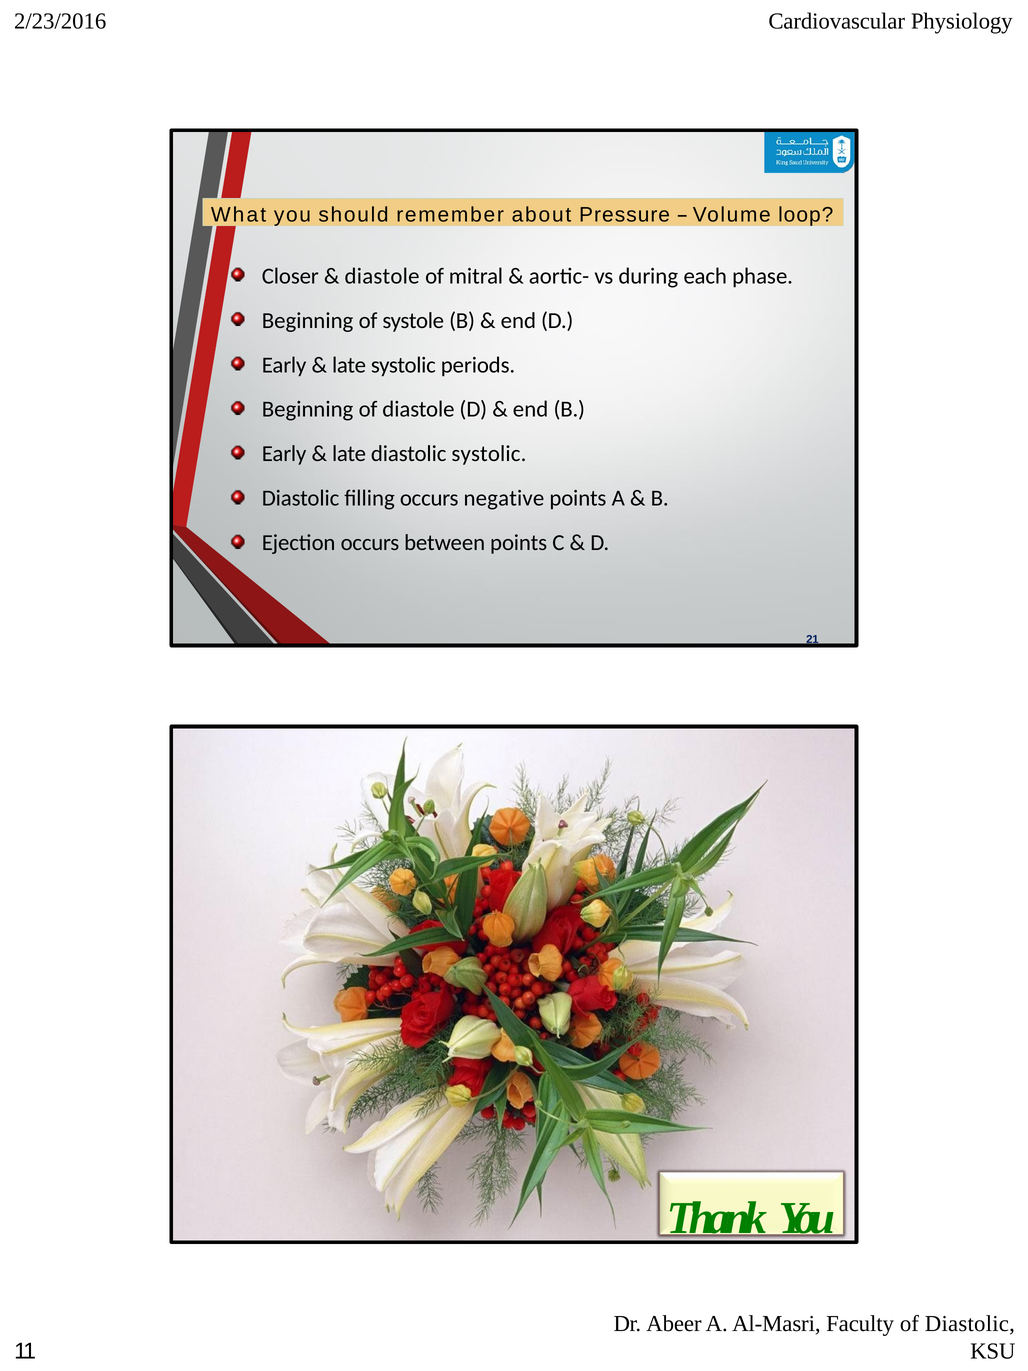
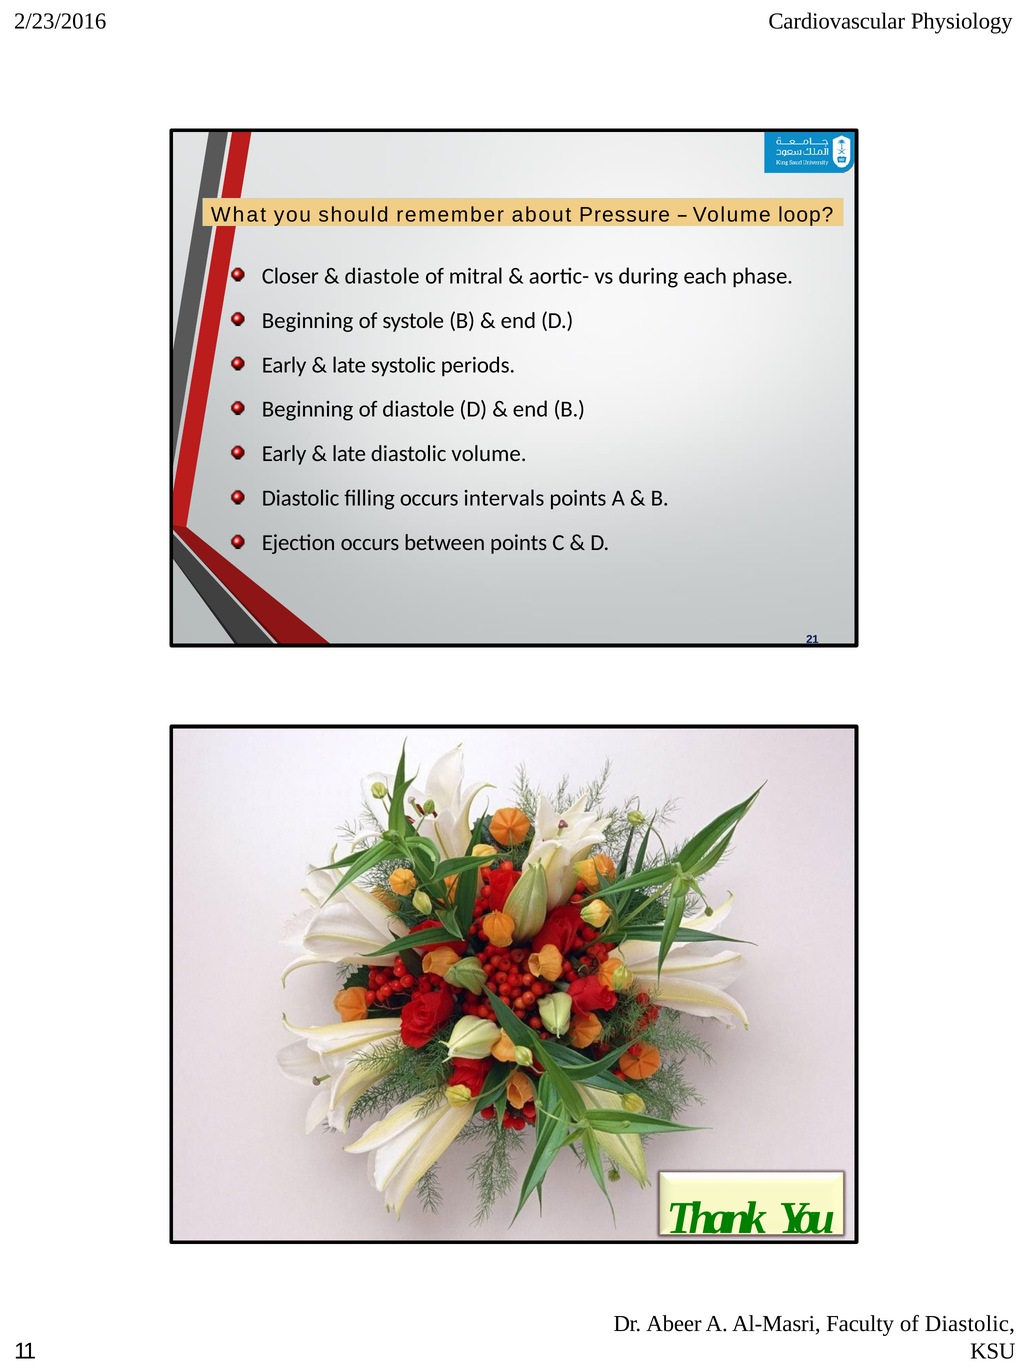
diastolic systolic: systolic -> volume (489, 454)
negative: negative -> intervals (504, 498)
